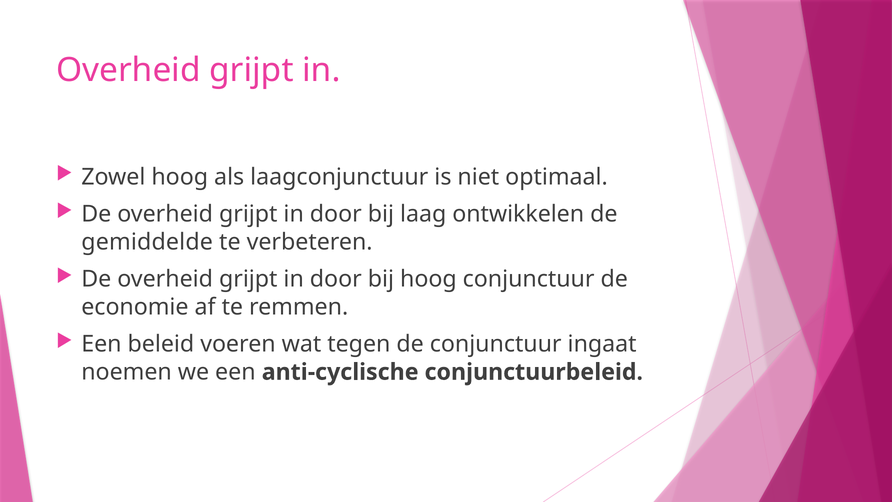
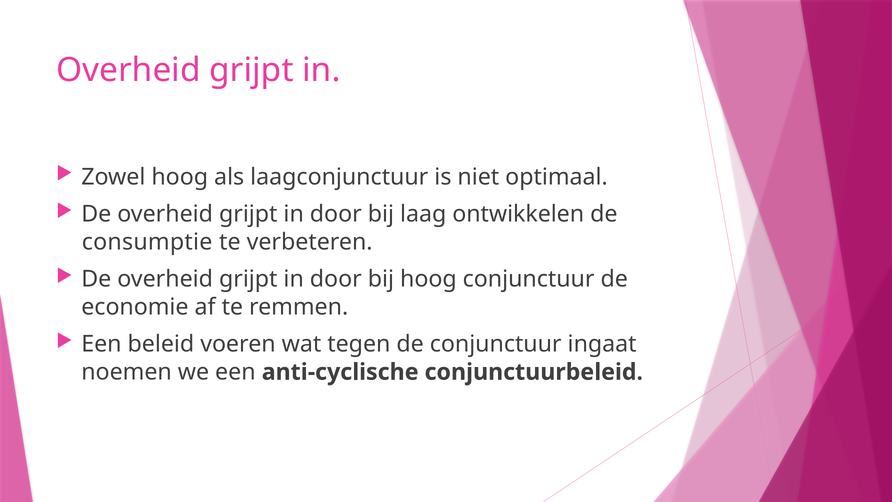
gemiddelde: gemiddelde -> consumptie (147, 242)
